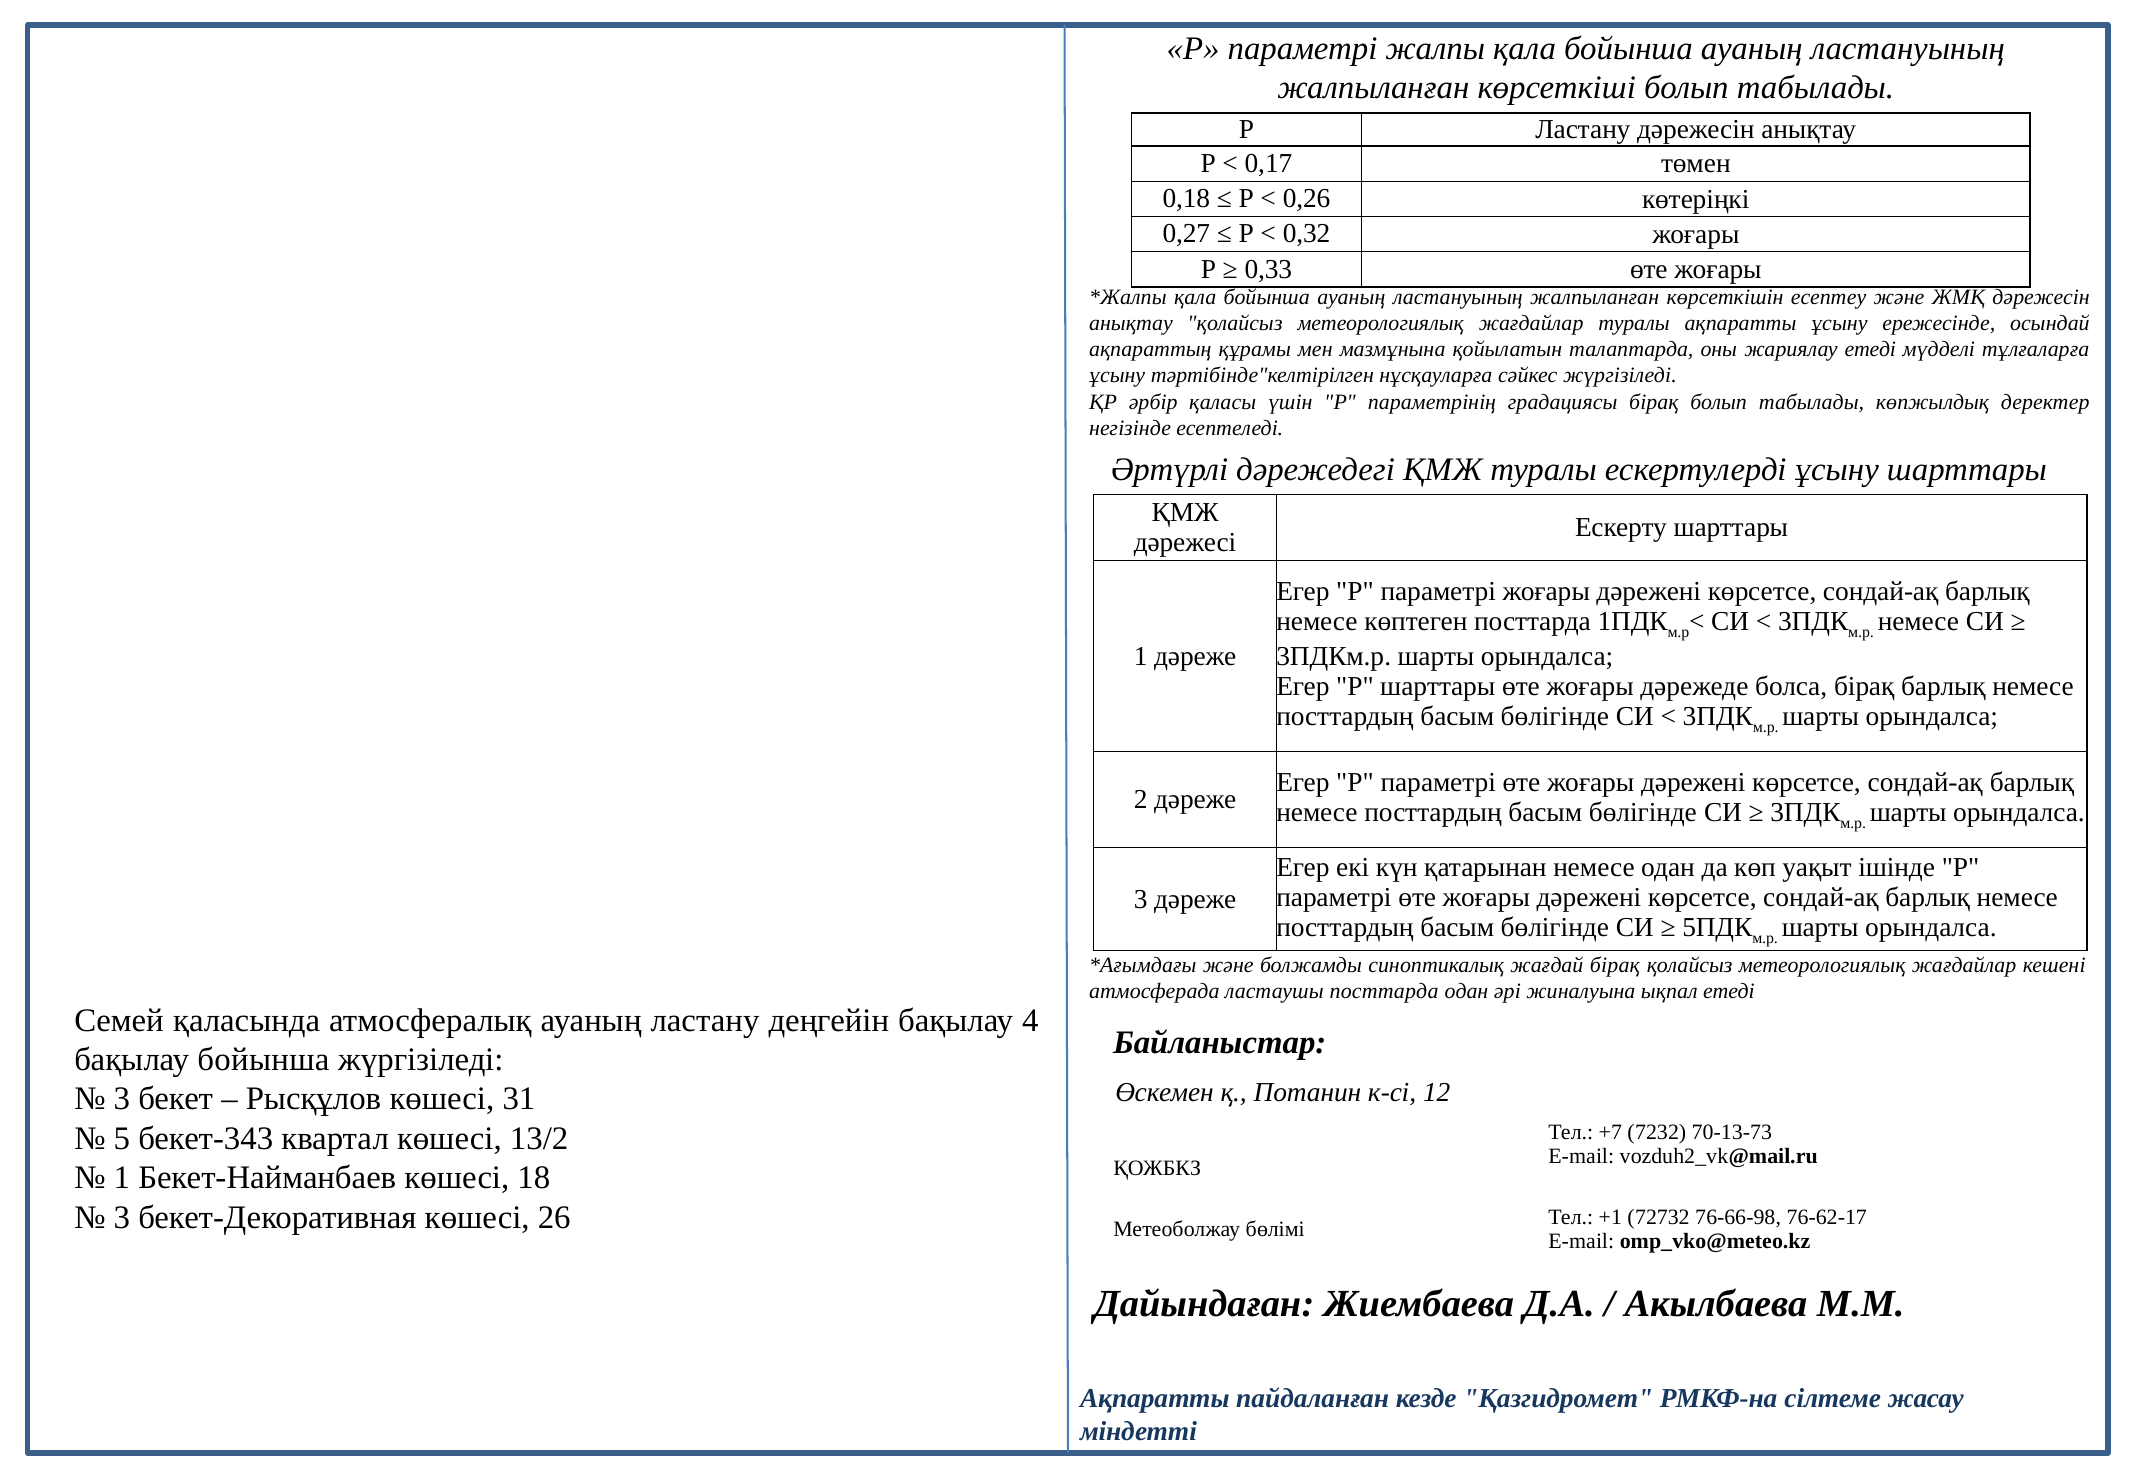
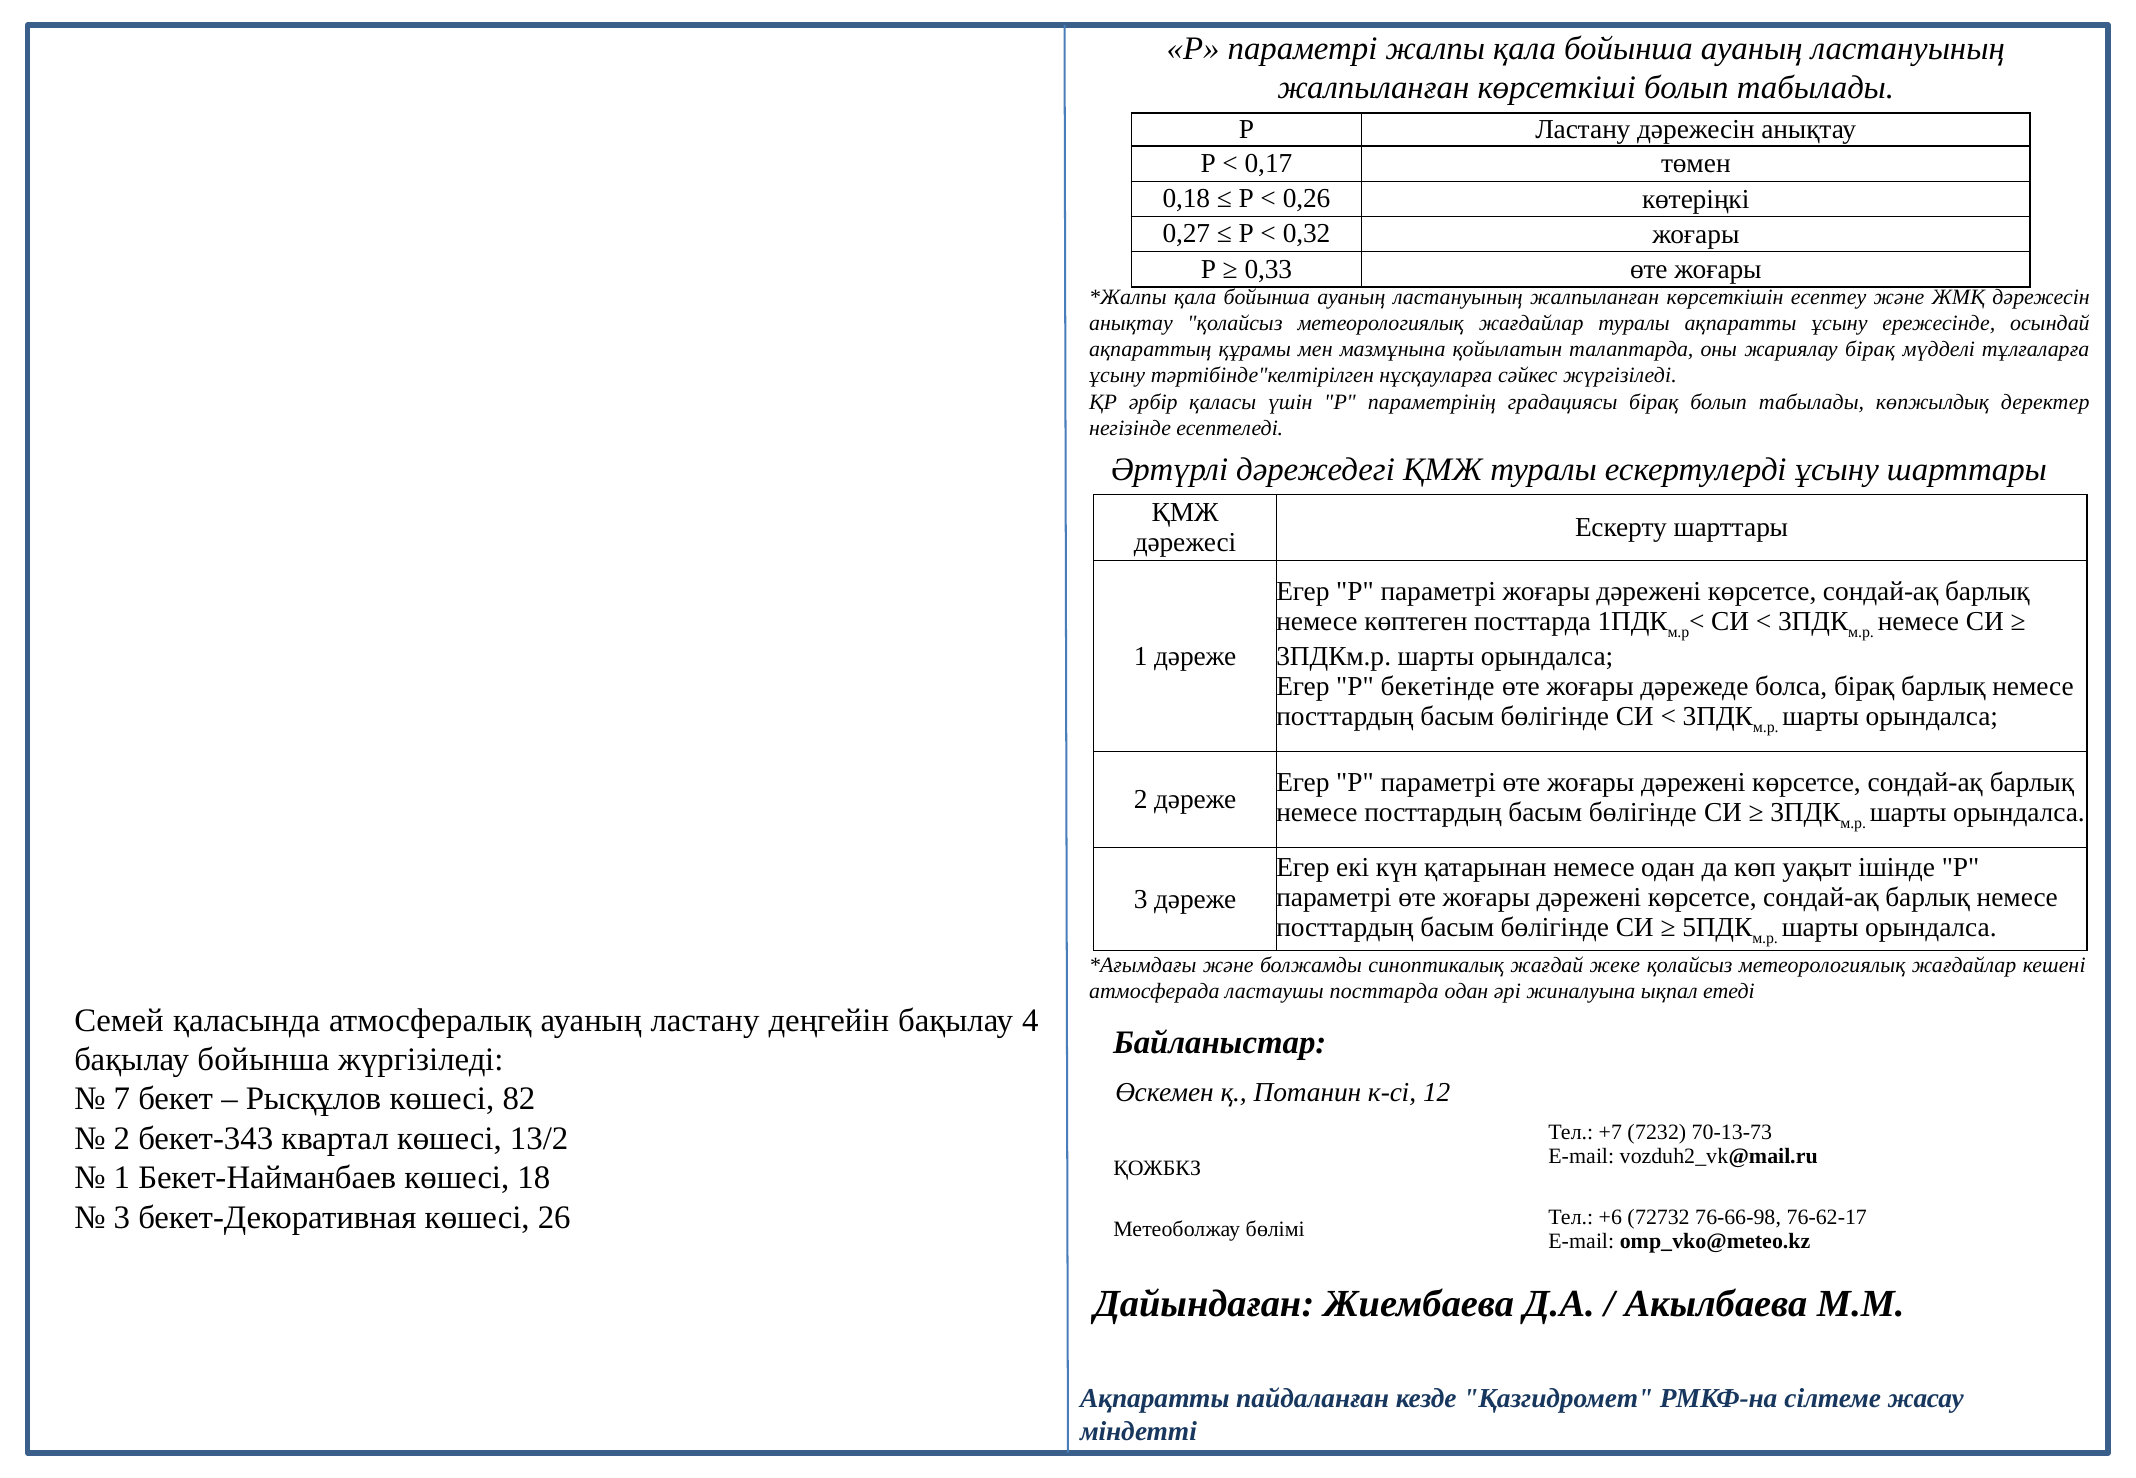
жариялау етеді: етеді -> бірақ (1870, 350)
P шарттары: шарттары -> бекетінде (1438, 687)
жағдай бірақ: бірақ -> жеке (1615, 965)
3: 3 -> 7 (122, 1100)
31: 31 -> 82 (519, 1100)
5: 5 -> 2 (122, 1139)
+1: +1 -> +6 (1610, 1218)
